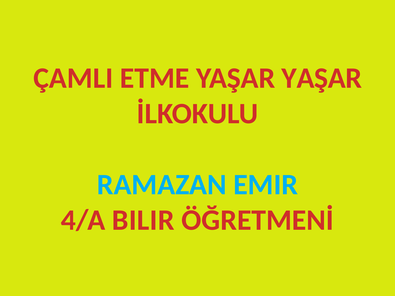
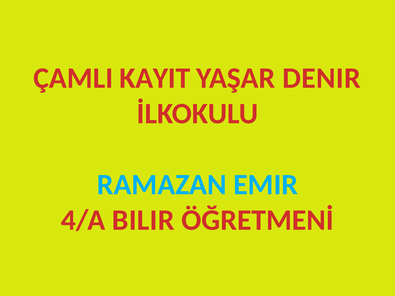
ETME: ETME -> KAYIT (155, 78)
YAŞAR YAŞAR: YAŞAR -> DENIR (322, 78)
